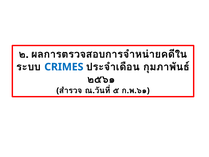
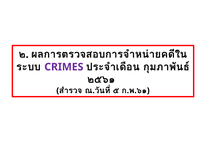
CRIMES colour: blue -> purple (64, 67)
